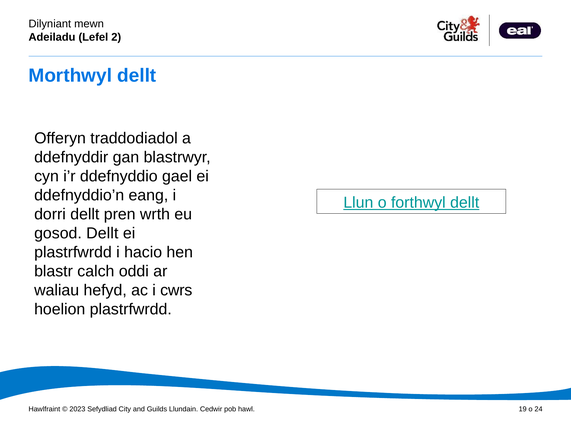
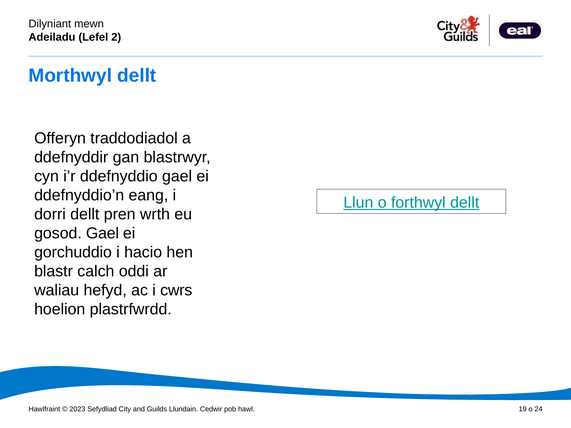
gosod Dellt: Dellt -> Gael (102, 233)
plastrfwrdd: plastrfwrdd -> gorchuddio (73, 252)
